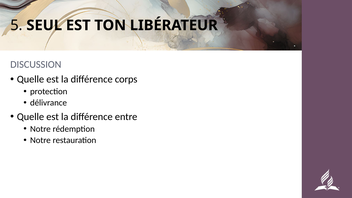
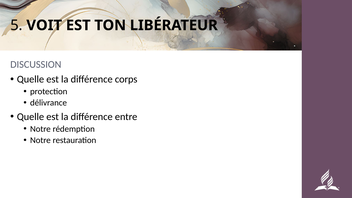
SEUL: SEUL -> VOIT (44, 25)
